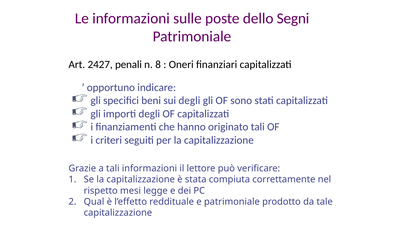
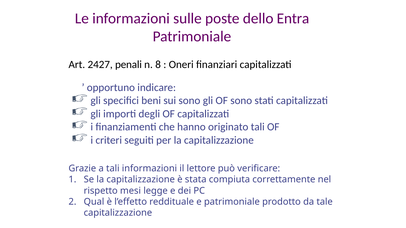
Segni: Segni -> Entra (293, 18)
sui degli: degli -> sono (189, 101)
